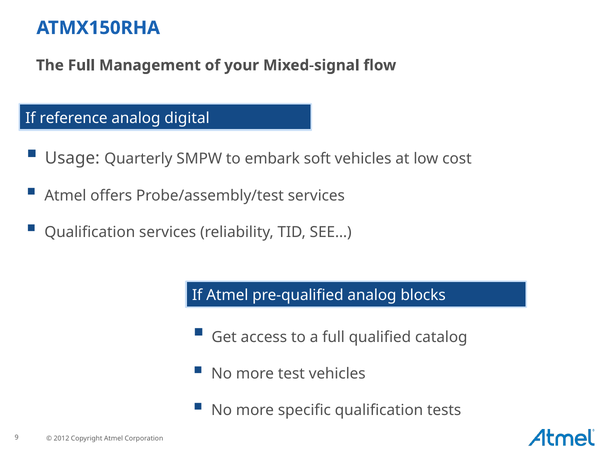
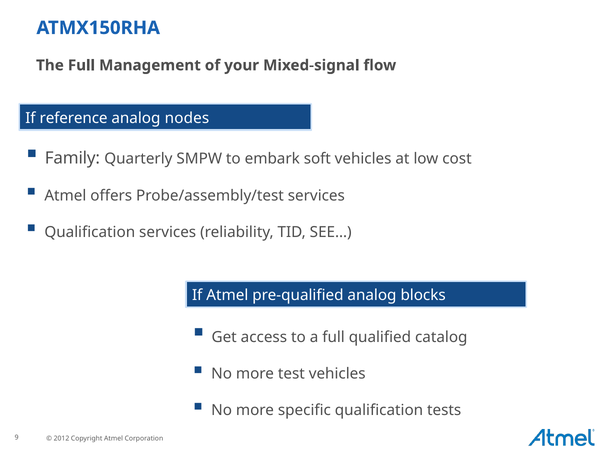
digital: digital -> nodes (187, 118)
Usage: Usage -> Family (72, 158)
